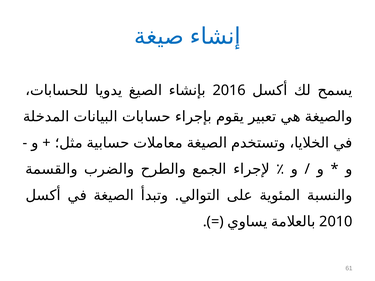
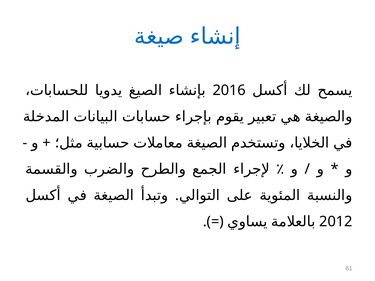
2010: 2010 -> 2012 (336, 222)
